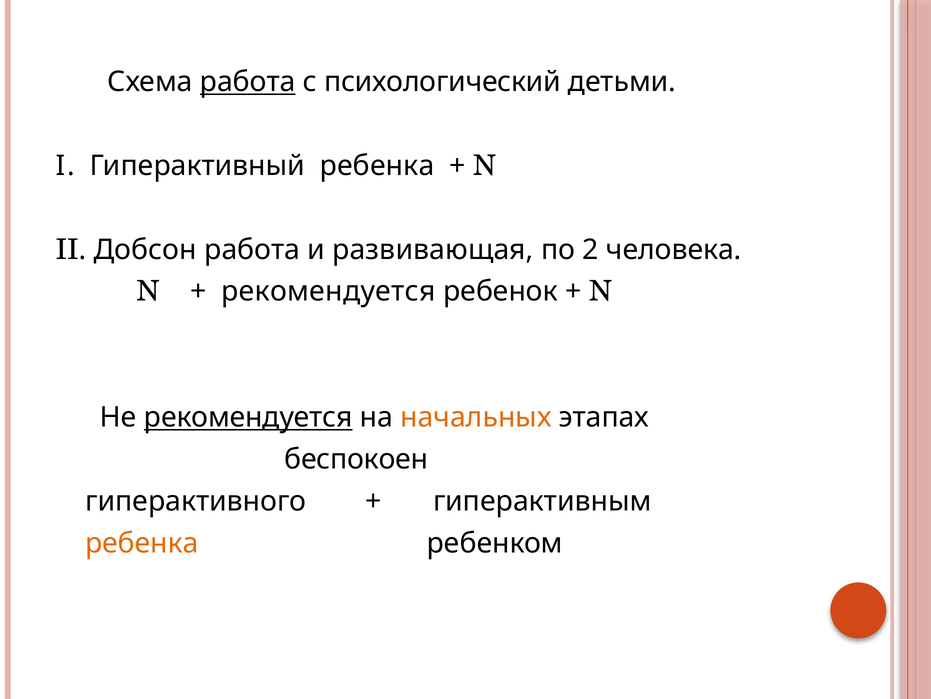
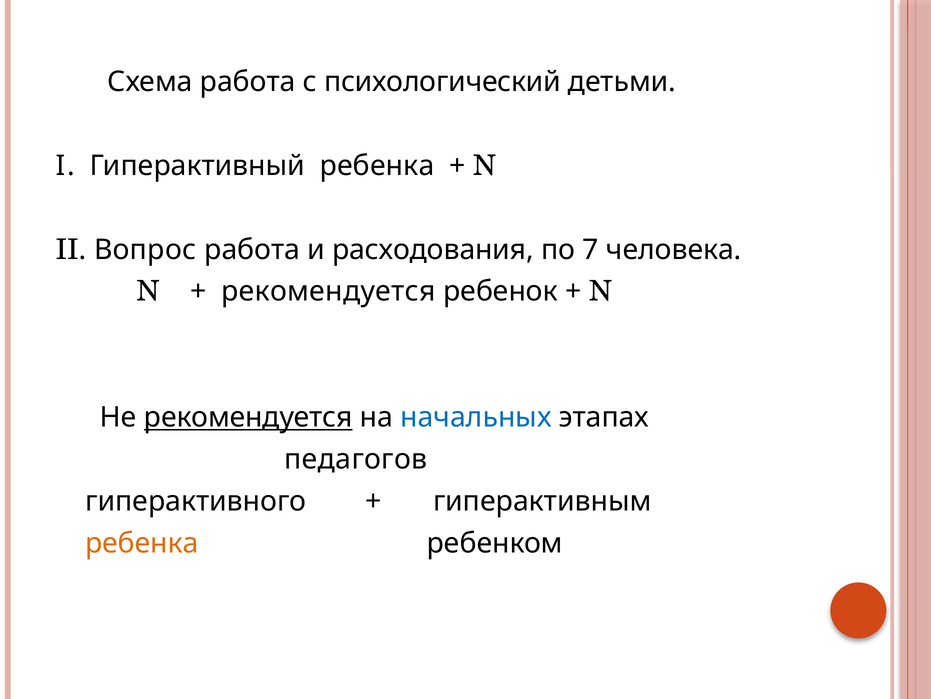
работа underline: present -> none (248, 82)
Добсон: Добсон -> Вопрос (145, 249)
развивающая: развивающая -> расходования (433, 249)
2: 2 -> 7 (591, 249)
начальных colour: orange -> blue (476, 417)
беспокоен: беспокоен -> педагогов (356, 459)
